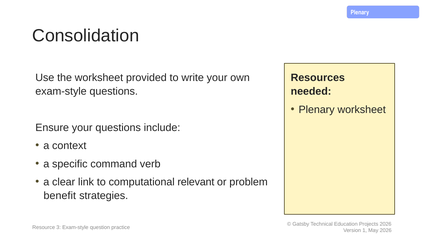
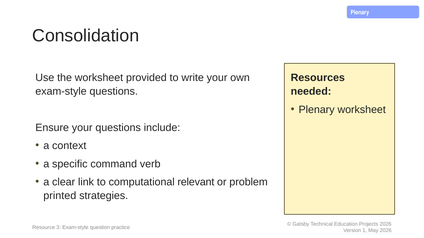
benefit: benefit -> printed (60, 196)
